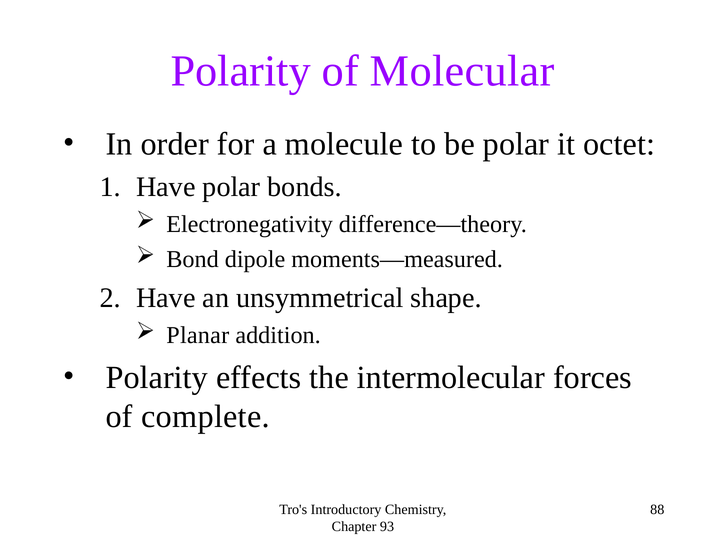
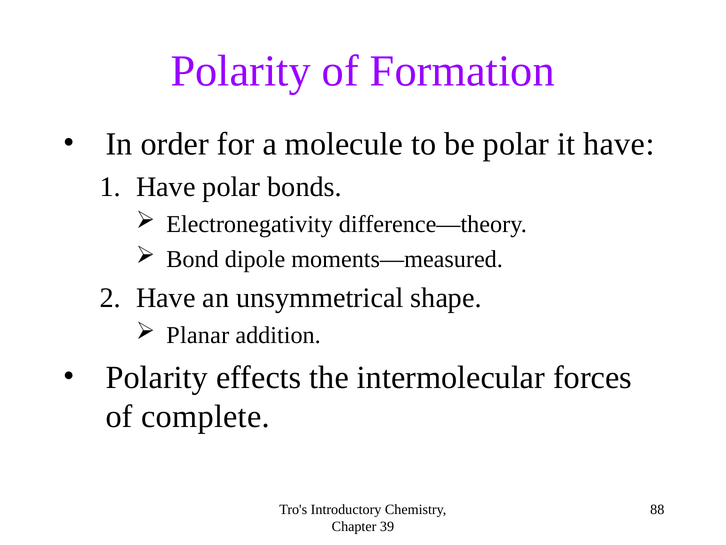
Molecular: Molecular -> Formation (462, 71)
it octet: octet -> have (619, 144)
93: 93 -> 39 (387, 526)
